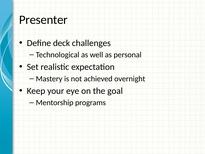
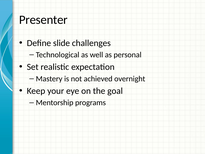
deck: deck -> slide (62, 43)
